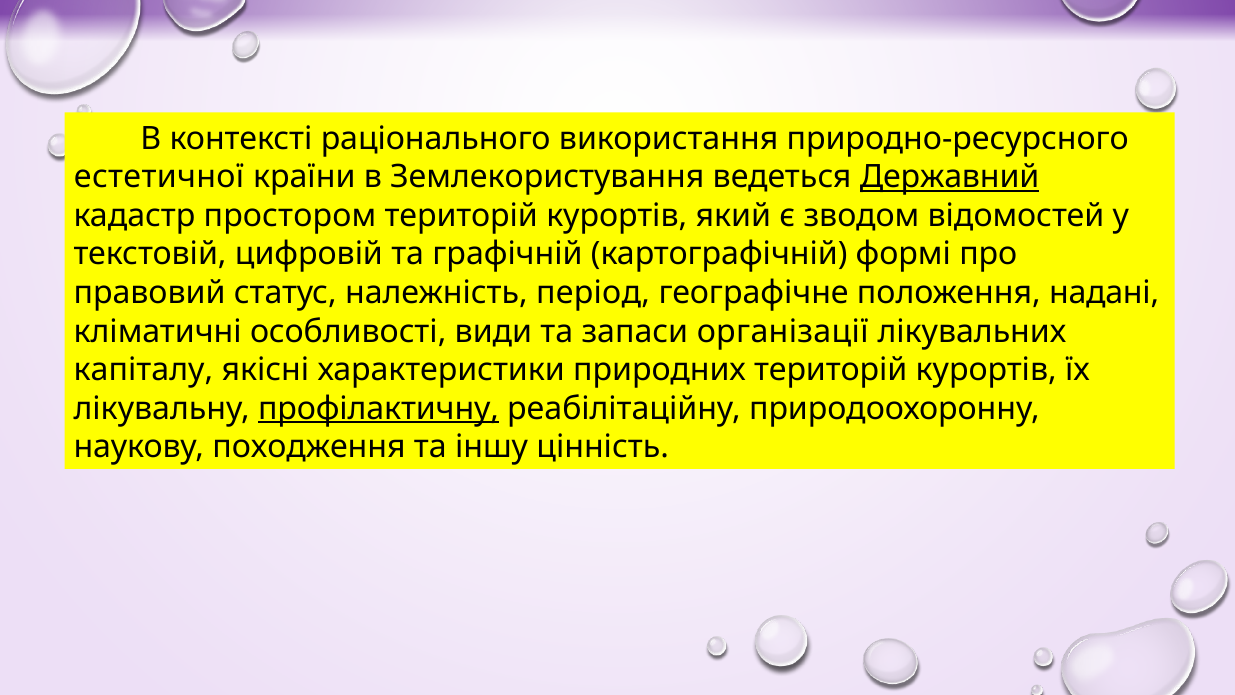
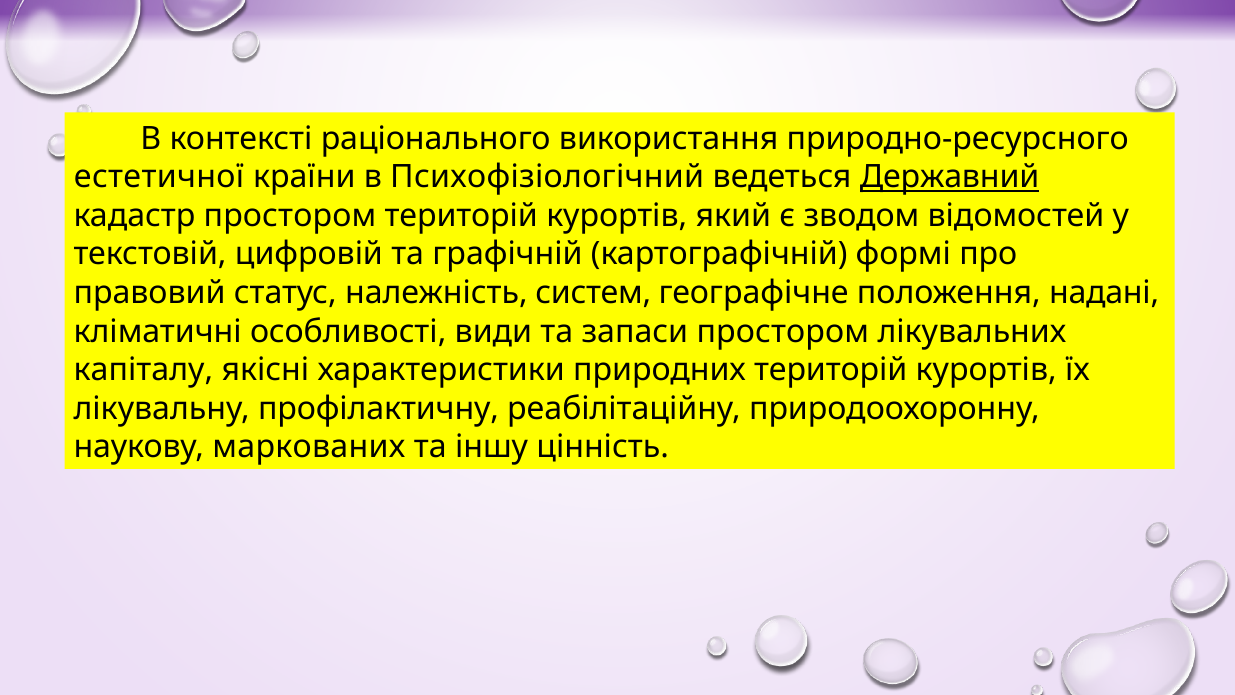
Землекористування: Землекористування -> Психофізіологічний (547, 177)
період: період -> систем (593, 293)
запаси організації: організації -> простором (783, 331)
профілактичну underline: present -> none (379, 408)
походження: походження -> маркованих (309, 447)
